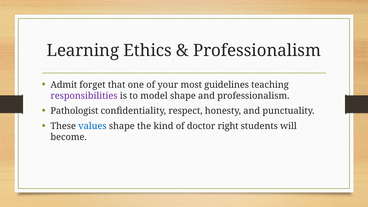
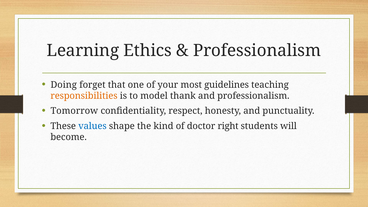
Admit: Admit -> Doing (64, 85)
responsibilities colour: purple -> orange (84, 96)
model shape: shape -> thank (183, 96)
Pathologist: Pathologist -> Tomorrow (74, 111)
